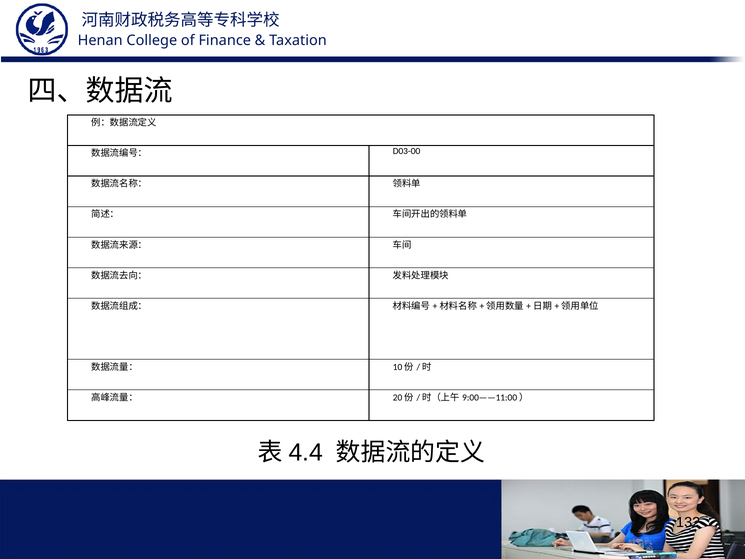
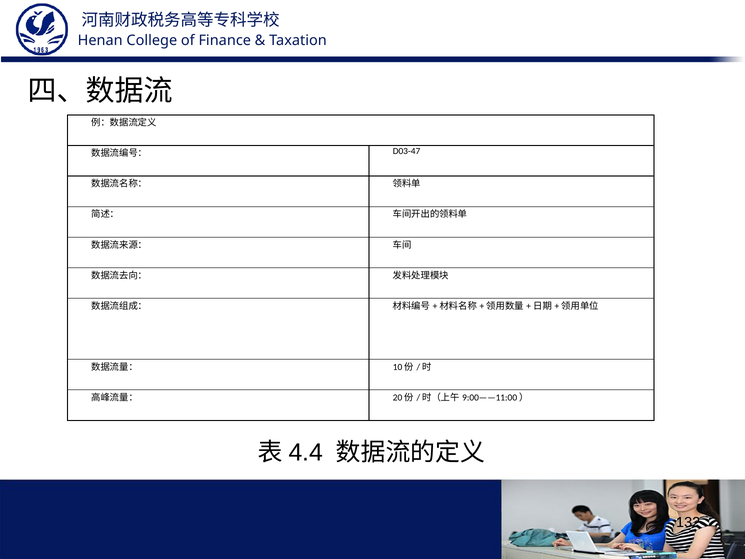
D03-00: D03-00 -> D03-47 (407, 151)
